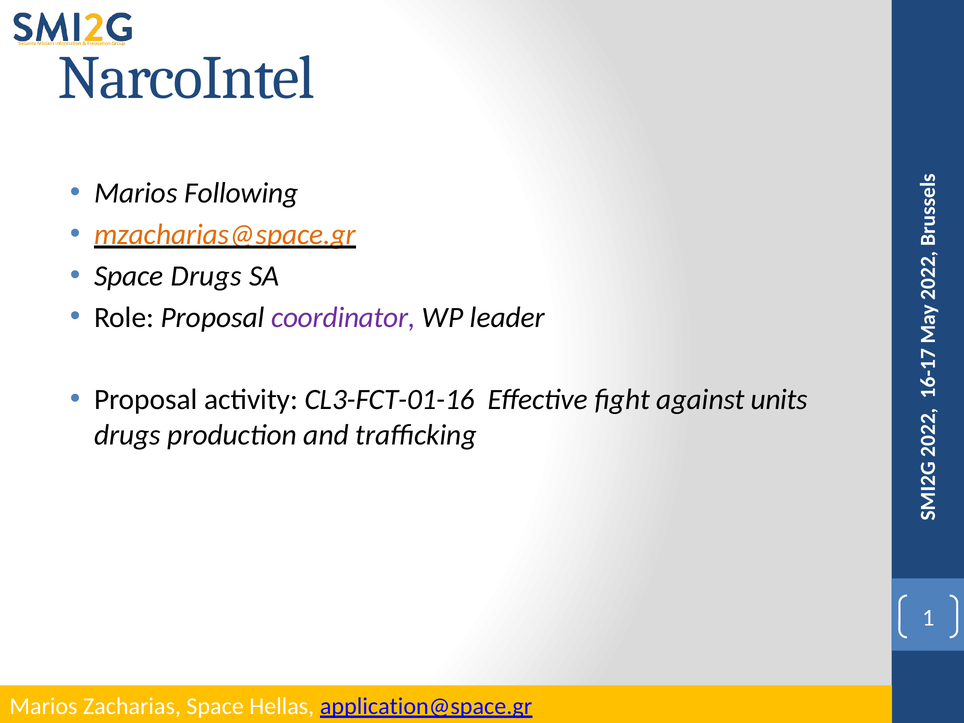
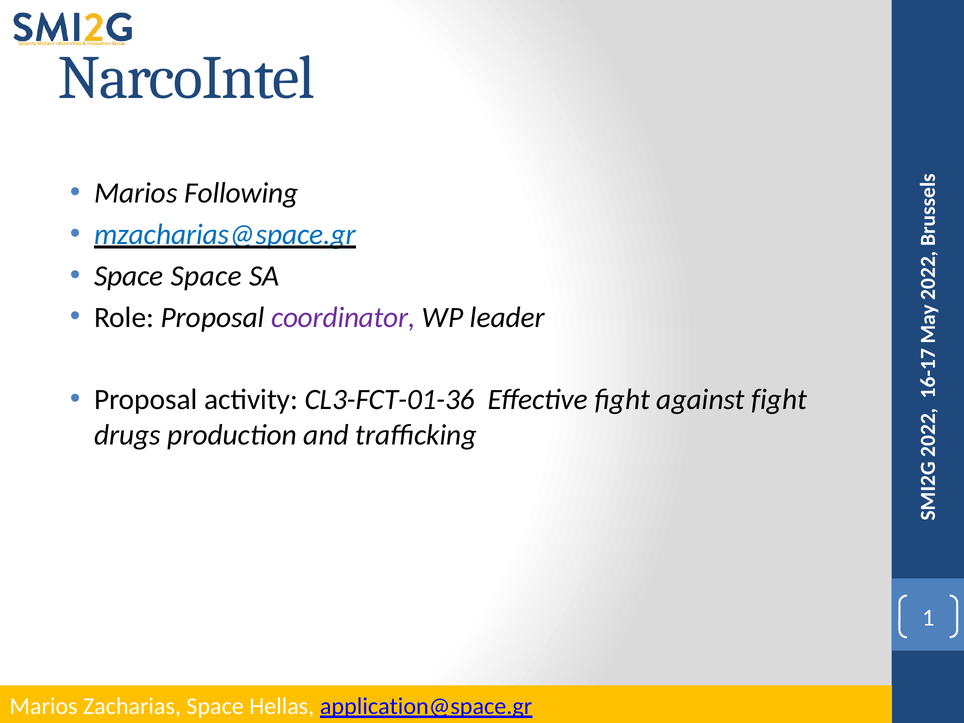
mzacharias@space.gr colour: orange -> blue (225, 234)
Space Drugs: Drugs -> Space (206, 276)
CL3-FCT-01-16: CL3-FCT-01-16 -> CL3-FCT-01-36 (390, 400)
against units: units -> fight (779, 400)
